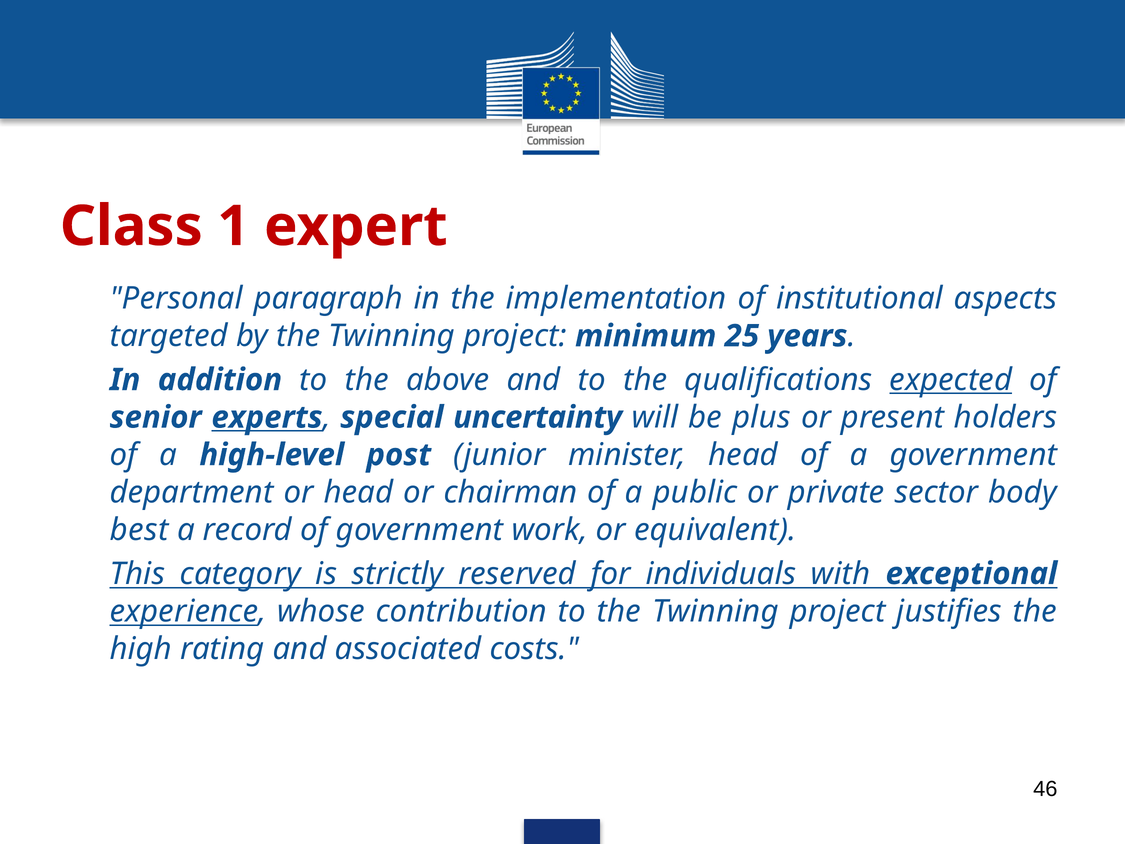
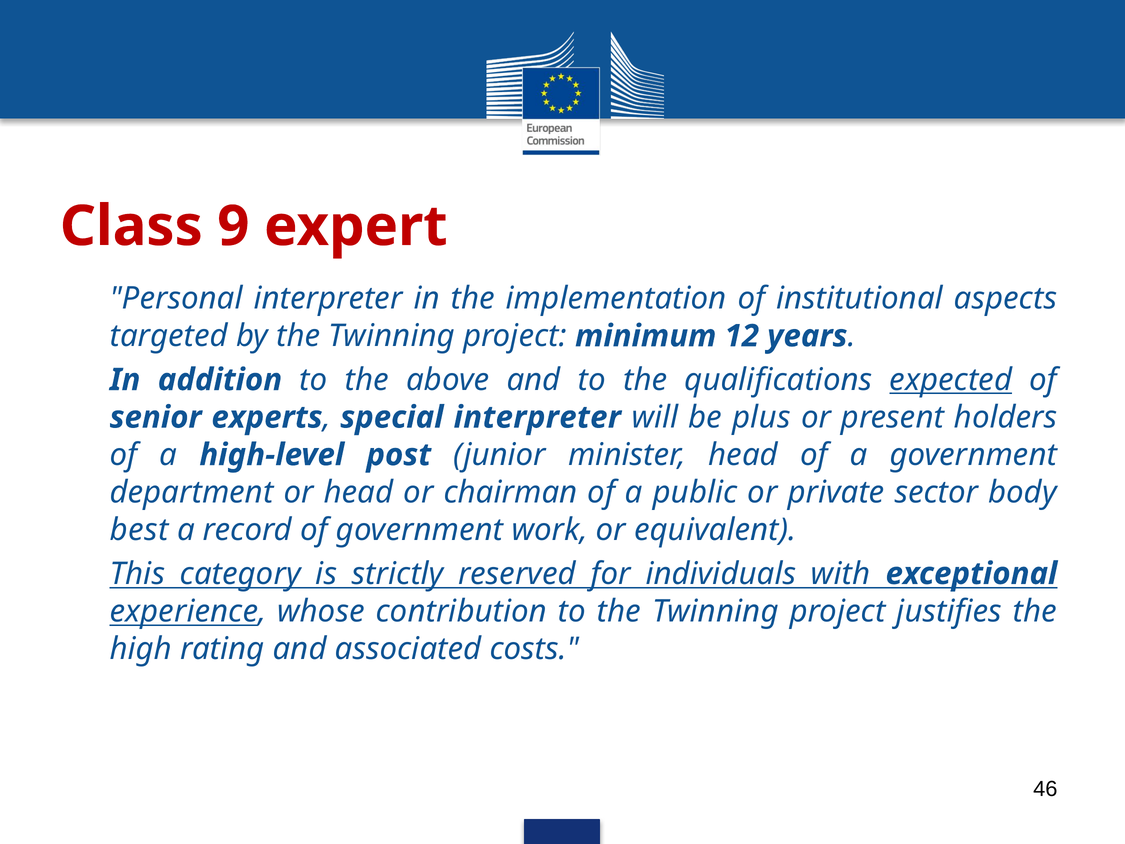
1: 1 -> 9 (233, 226)
Personal paragraph: paragraph -> interpreter (328, 298)
25: 25 -> 12 (742, 336)
experts underline: present -> none (267, 417)
special uncertainty: uncertainty -> interpreter (537, 417)
